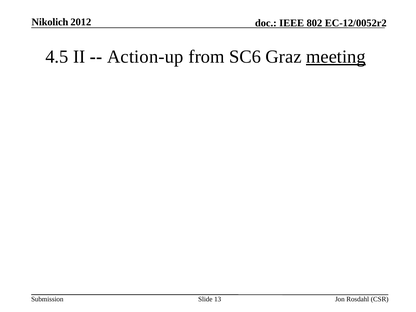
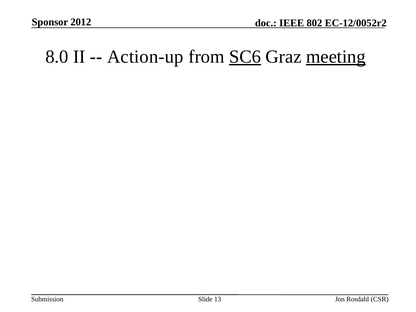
Nikolich: Nikolich -> Sponsor (50, 22)
4.5: 4.5 -> 8.0 (57, 57)
SC6 underline: none -> present (245, 57)
